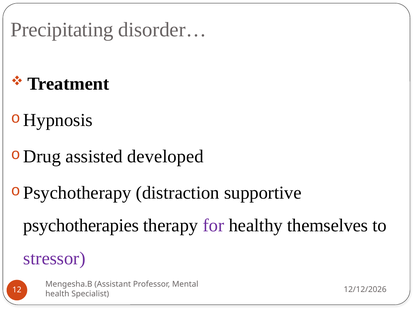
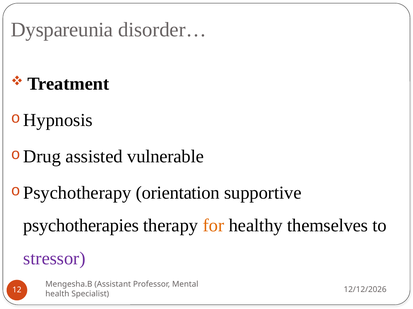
Precipitating: Precipitating -> Dyspareunia (62, 30)
developed: developed -> vulnerable (166, 157)
distraction: distraction -> orientation (178, 193)
for colour: purple -> orange (213, 226)
